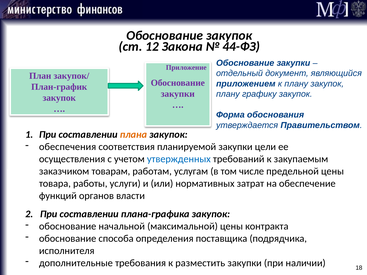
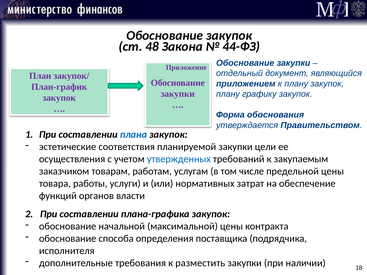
12: 12 -> 48 (152, 47)
плана colour: orange -> blue (133, 135)
обеспечения: обеспечения -> эстетические (68, 147)
